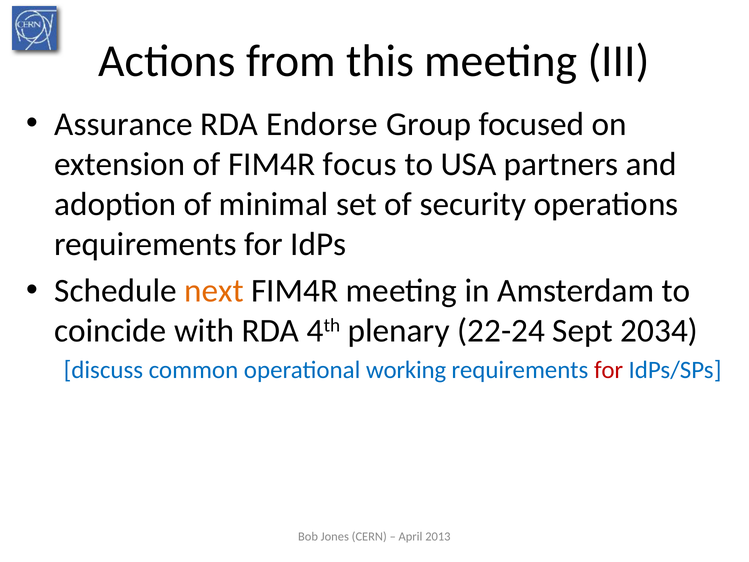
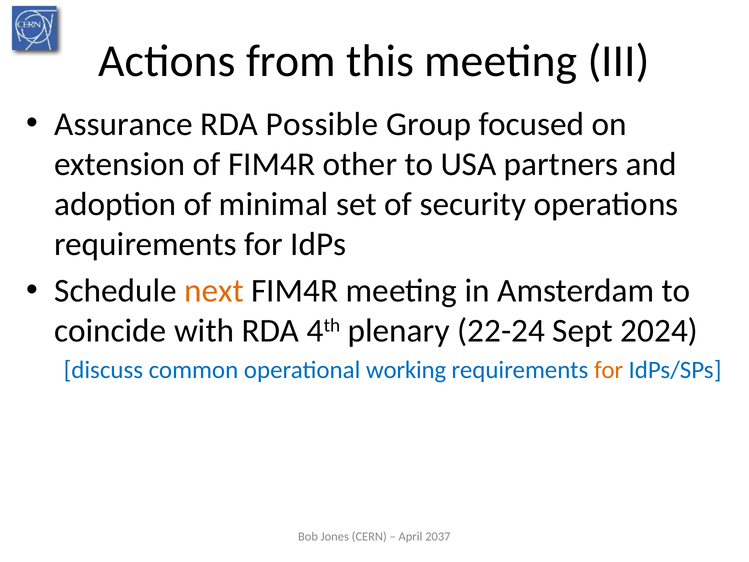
Endorse: Endorse -> Possible (322, 124)
focus: focus -> other (360, 164)
2034: 2034 -> 2024 (659, 331)
for colour: red -> orange (609, 370)
2013: 2013 -> 2037 (438, 536)
